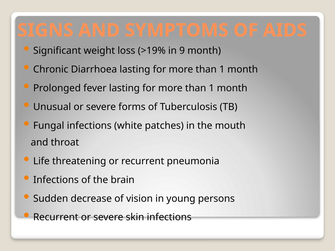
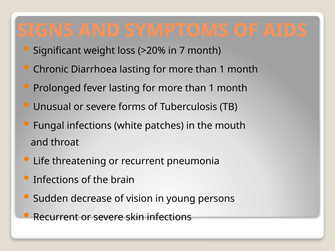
>19%: >19% -> >20% (152, 51)
9: 9 -> 7 (182, 51)
